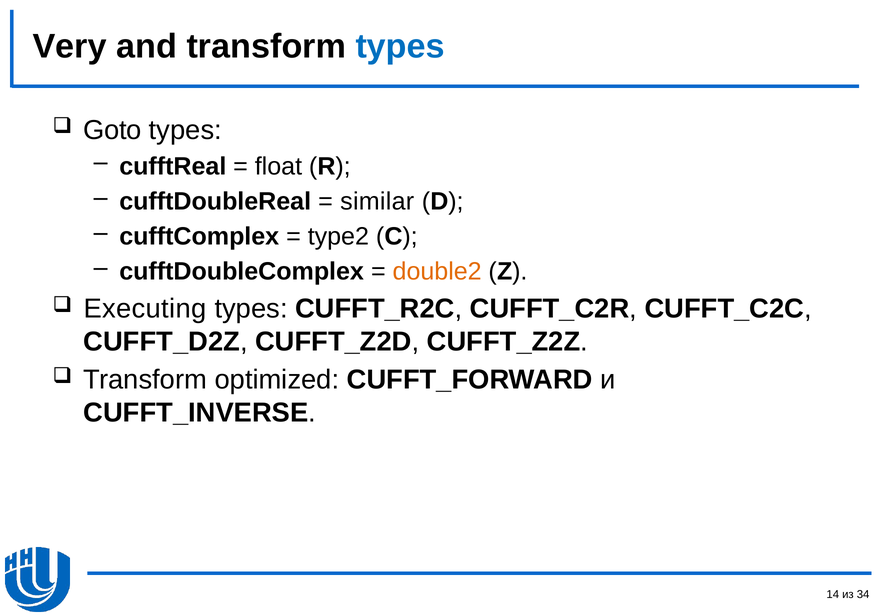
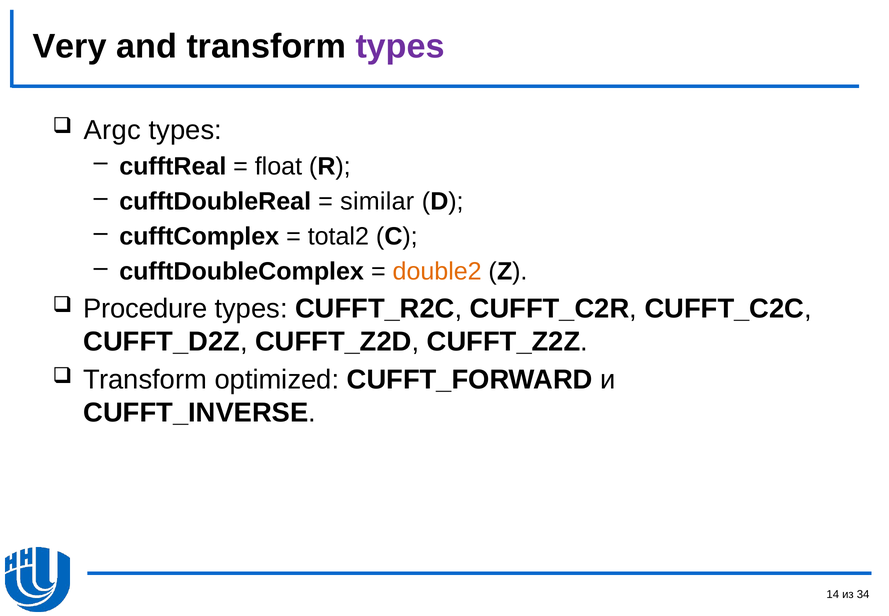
types colour: blue -> purple (400, 46)
Goto: Goto -> Argc (112, 130)
type2: type2 -> total2 (338, 236)
Executing: Executing -> Procedure (145, 309)
